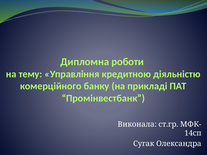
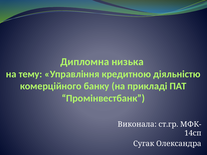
роботи: роботи -> низька (128, 62)
